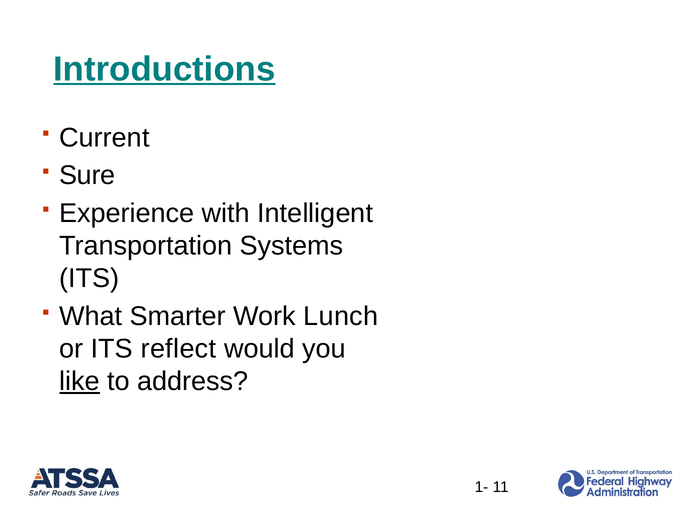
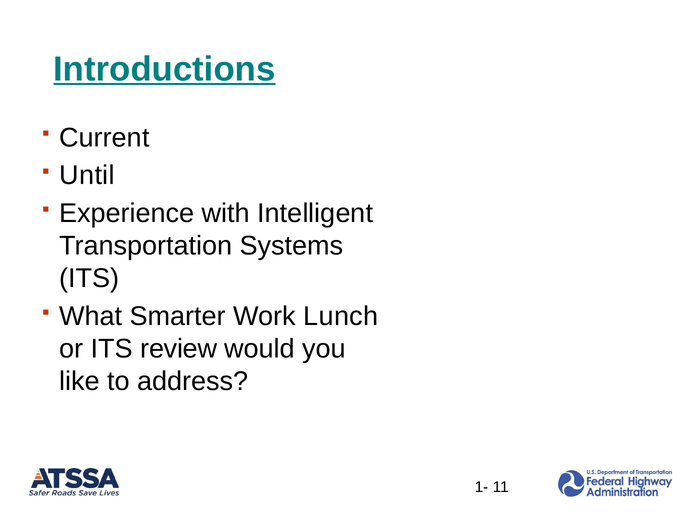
Sure: Sure -> Until (87, 176)
reflect: reflect -> review (179, 349)
like underline: present -> none (80, 381)
